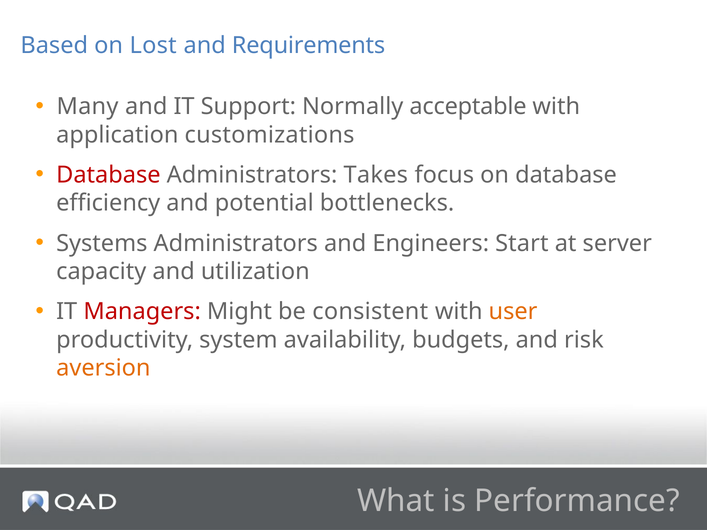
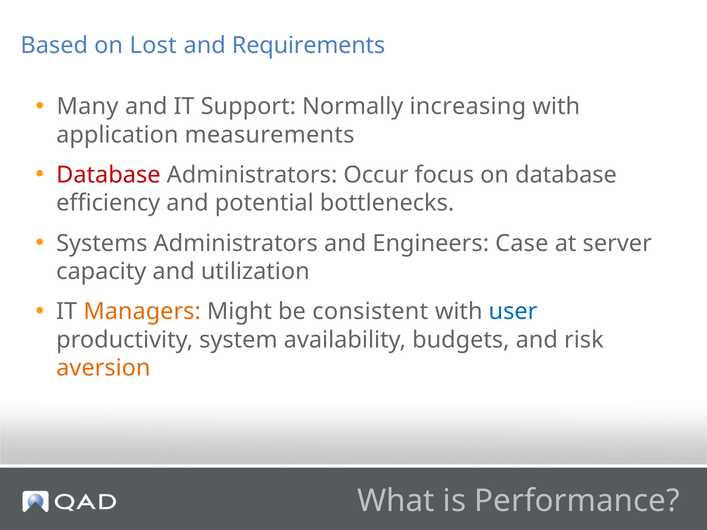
acceptable: acceptable -> increasing (468, 107)
customizations: customizations -> measurements (270, 135)
Takes: Takes -> Occur (376, 175)
Start: Start -> Case (522, 243)
Managers colour: red -> orange (142, 312)
user colour: orange -> blue (513, 312)
